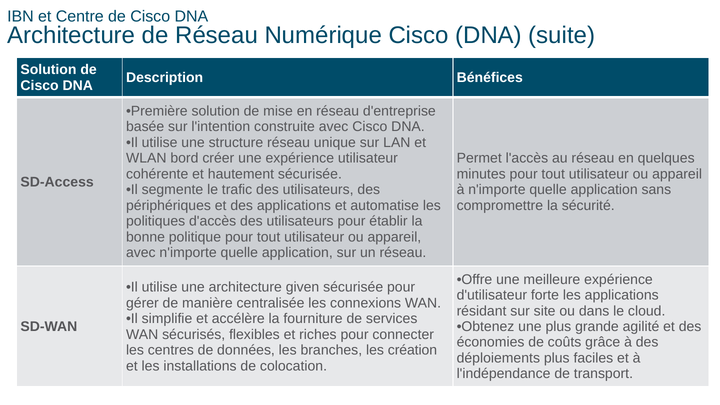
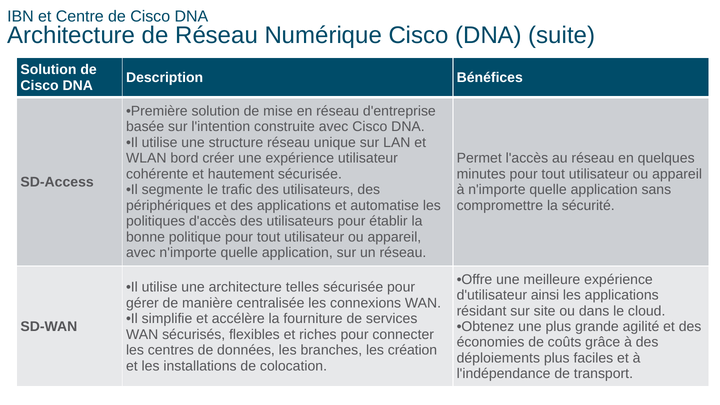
given: given -> telles (302, 287)
forte: forte -> ainsi (545, 295)
